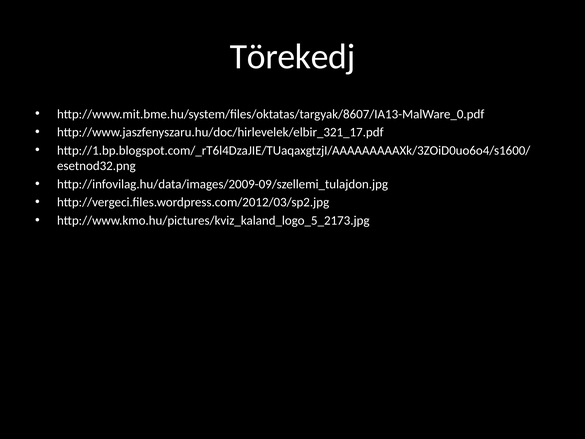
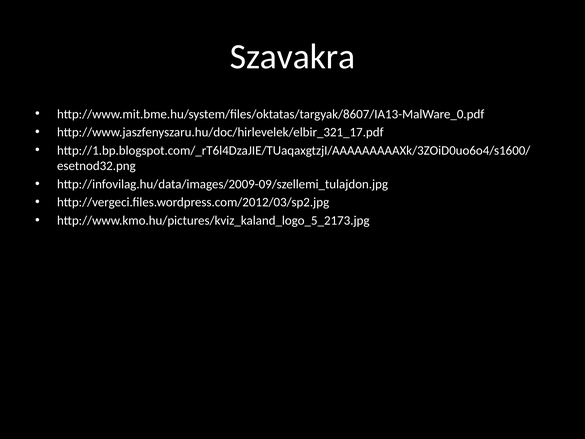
Törekedj: Törekedj -> Szavakra (292, 57)
